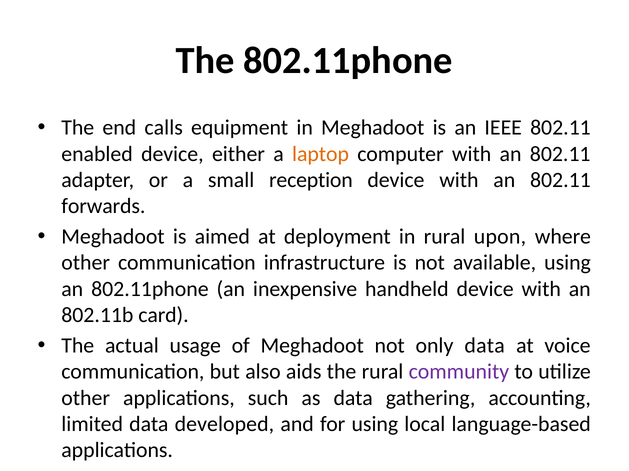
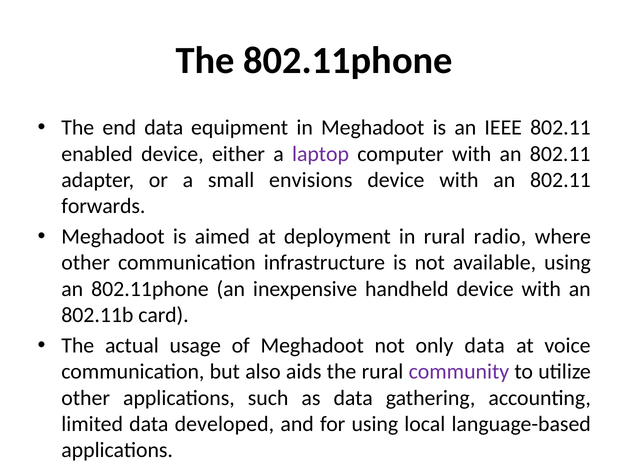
end calls: calls -> data (164, 128)
laptop colour: orange -> purple (321, 154)
reception: reception -> envisions (311, 180)
upon: upon -> radio (500, 237)
